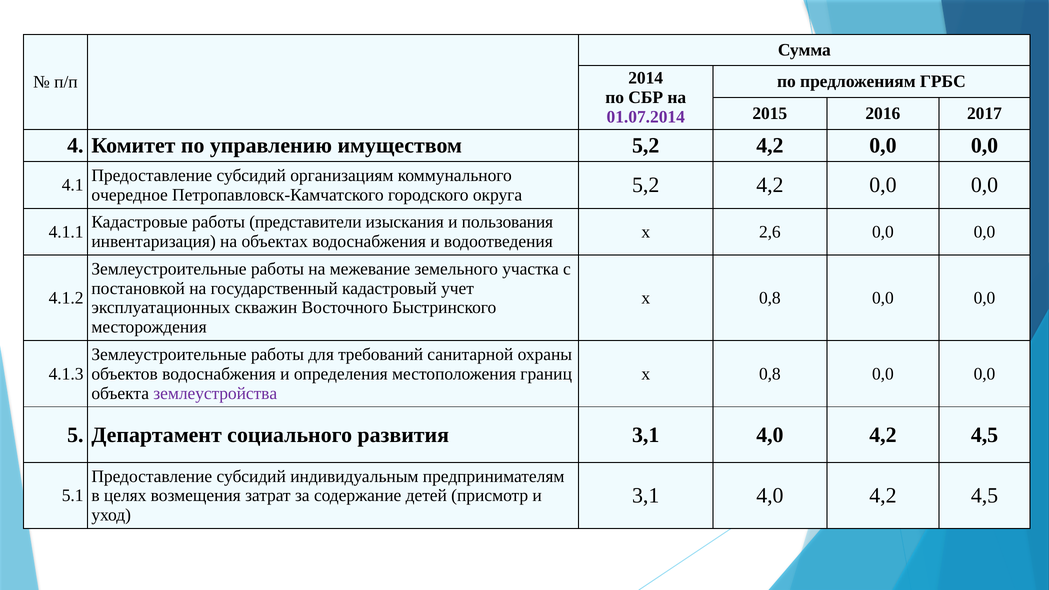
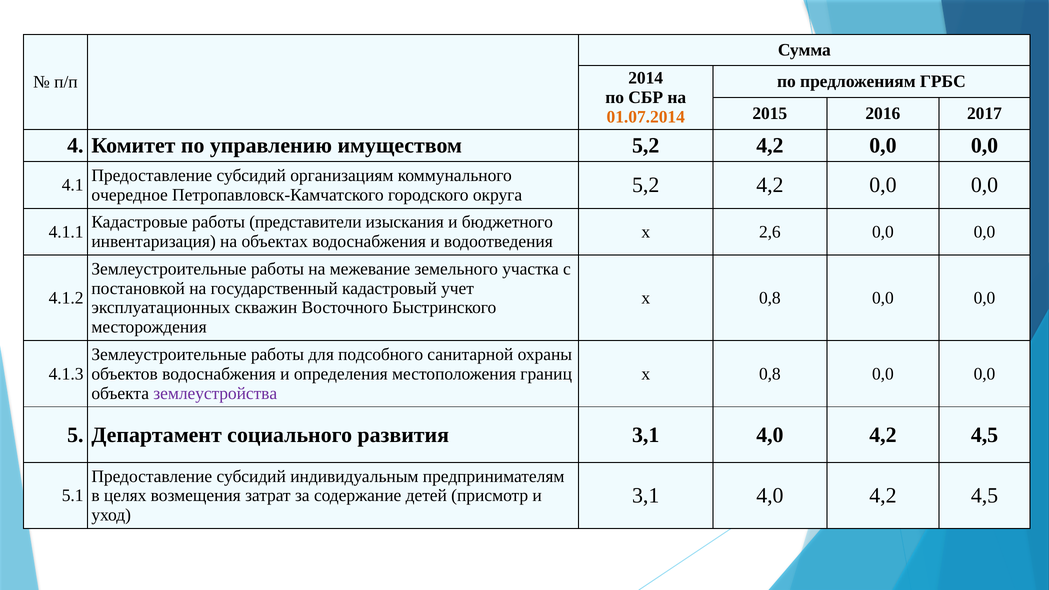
01.07.2014 colour: purple -> orange (646, 117)
пользования: пользования -> бюджетного (507, 222)
требований: требований -> подсобного (381, 354)
